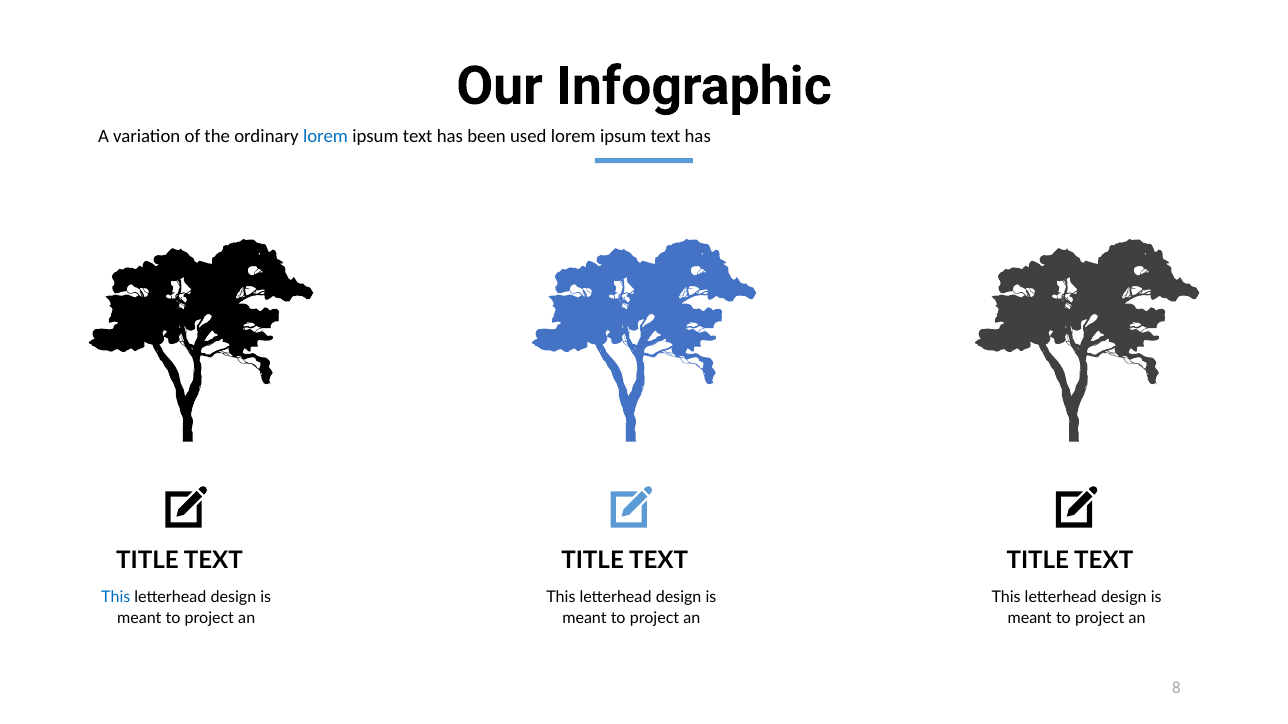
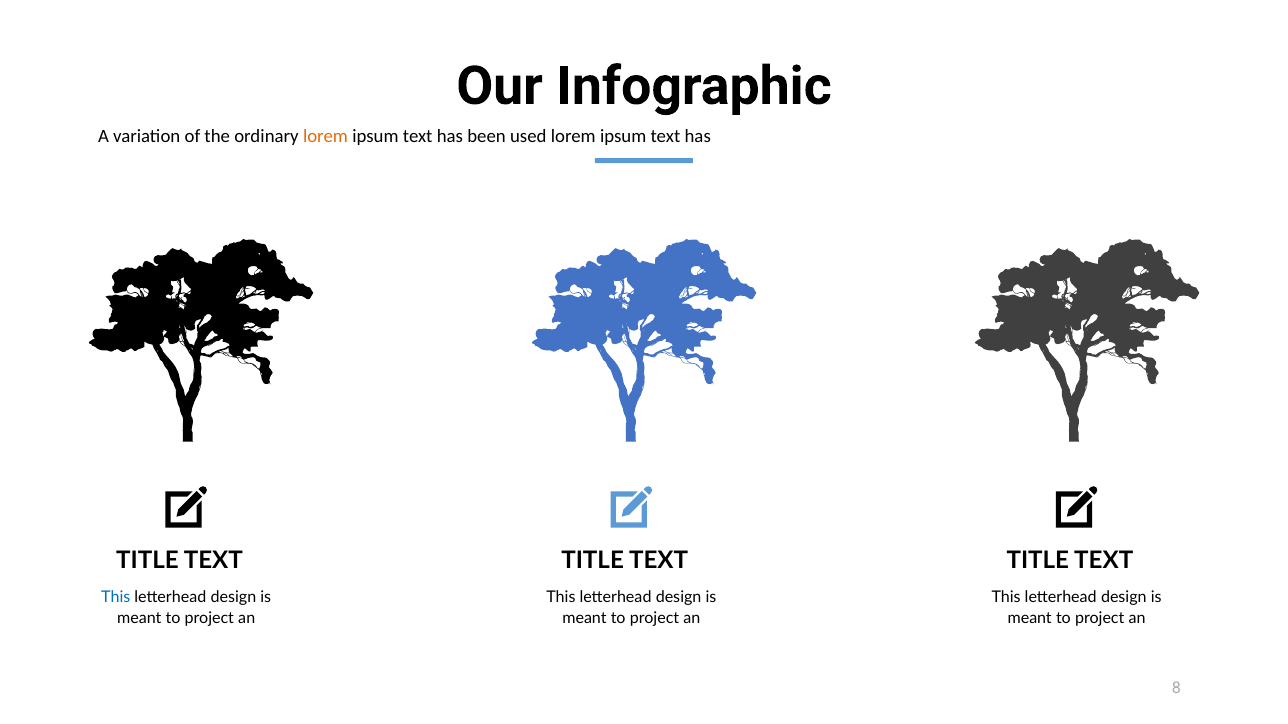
lorem colour: blue -> orange (326, 136)
